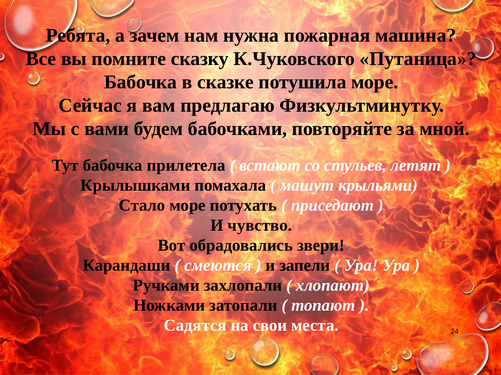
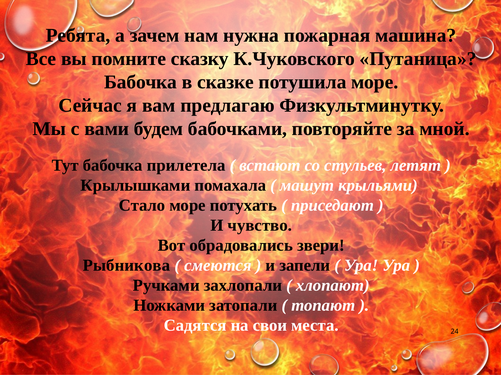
Карандаши: Карандаши -> Рыбникова (126, 266)
